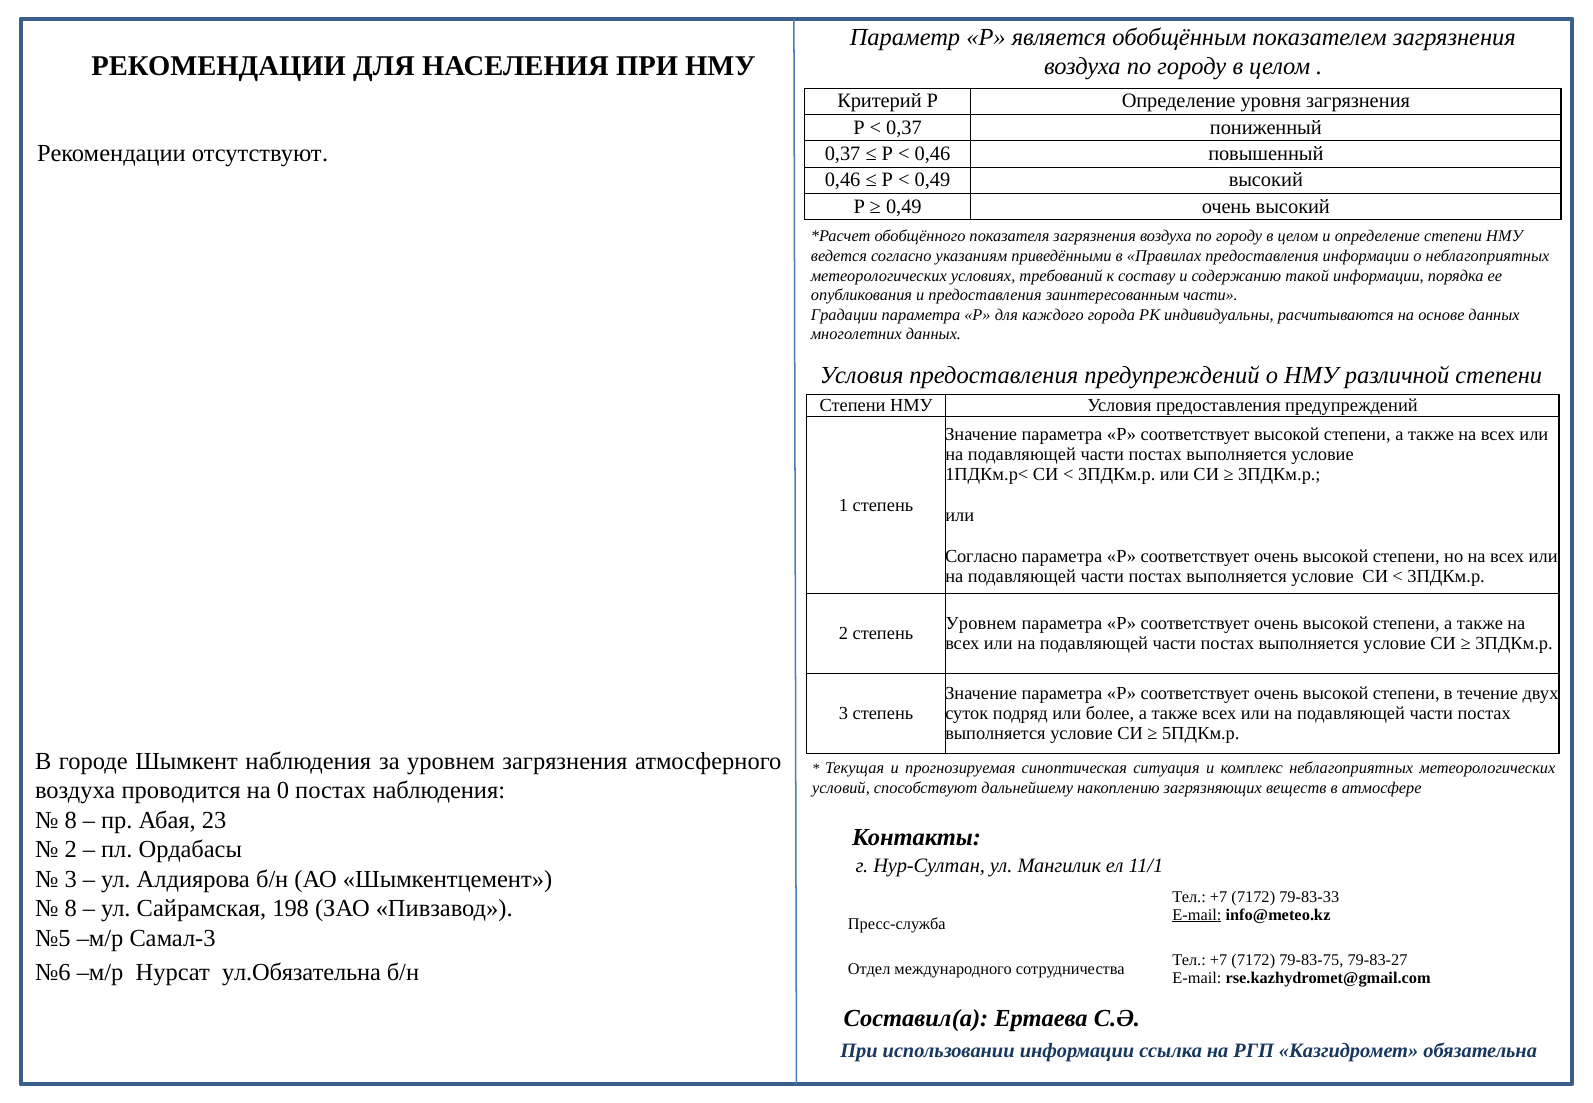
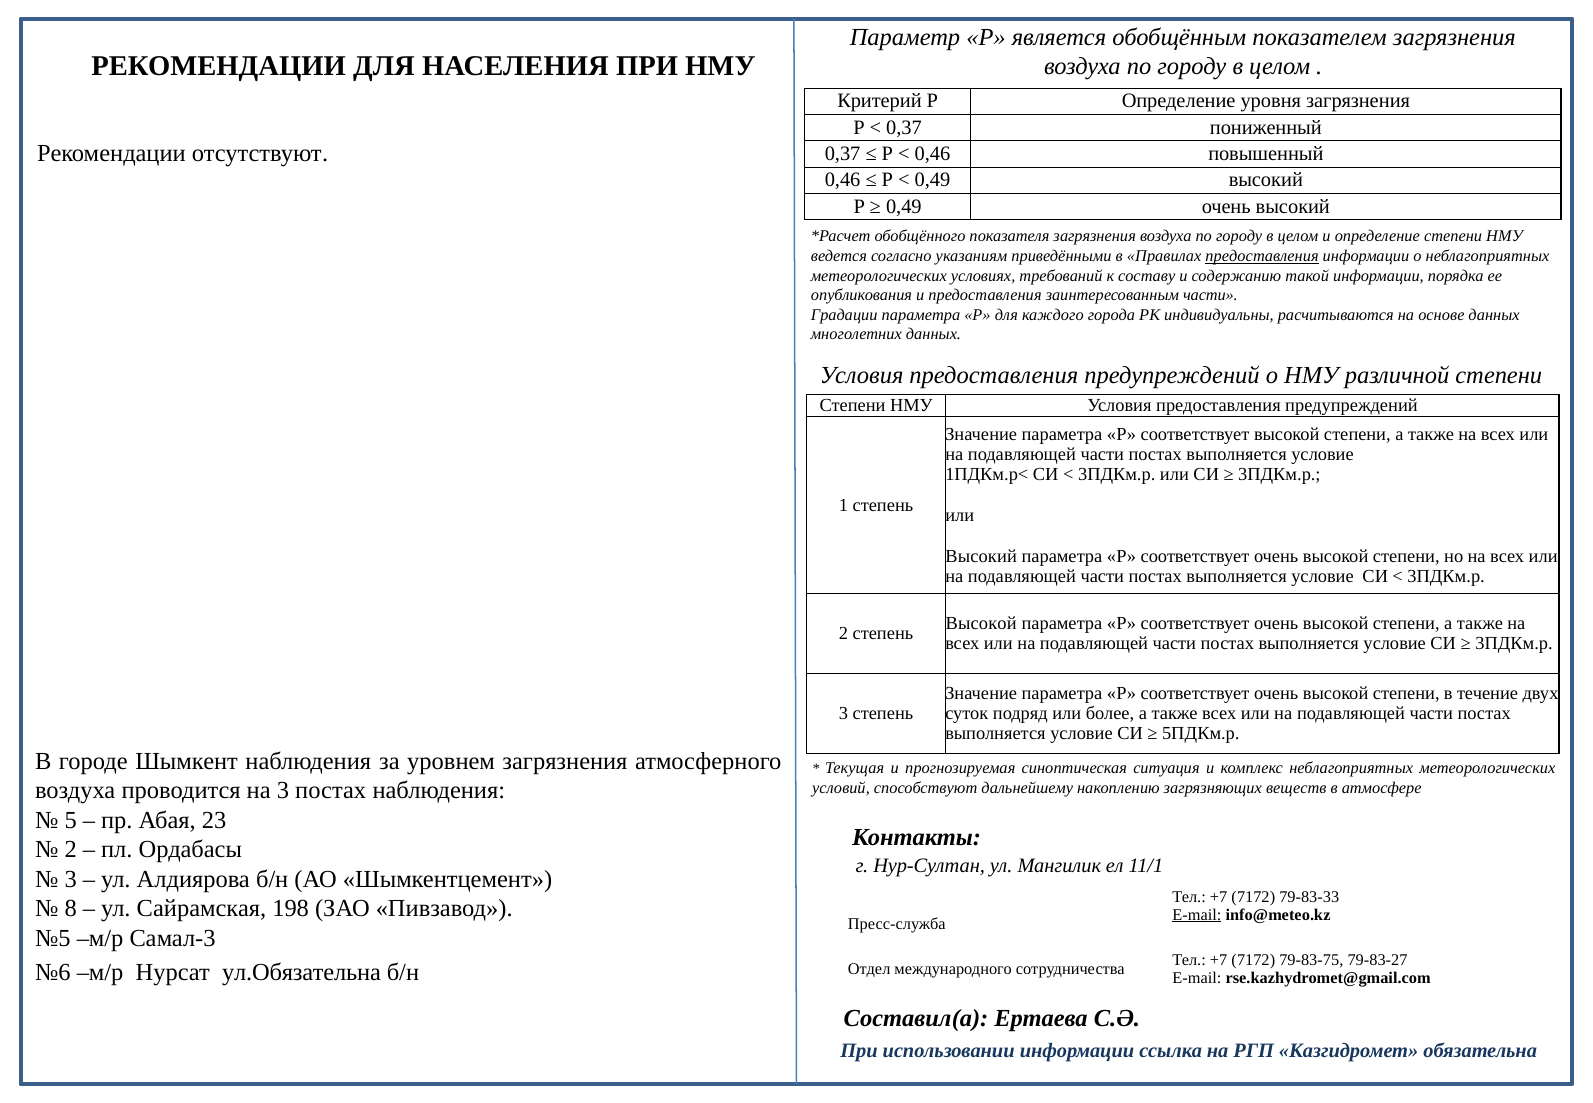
предоставления underline: none -> present (1262, 256)
Согласно: Согласно -> Высокий (981, 556)
Уровнем: Уровнем -> Высокой (981, 623)
на 0: 0 -> 3 (283, 791)
8: 8 -> 5 (71, 820)
